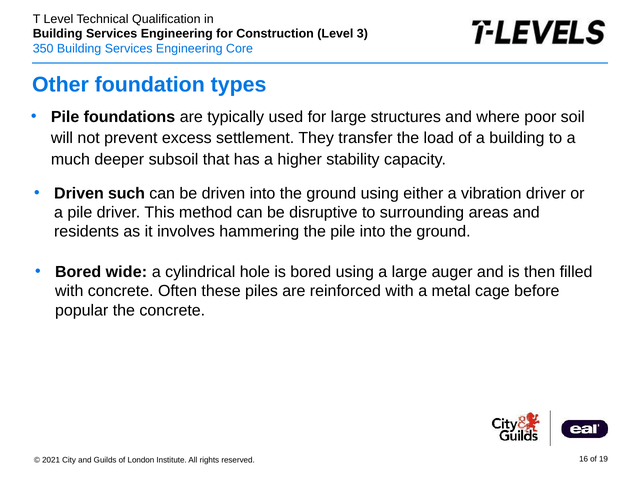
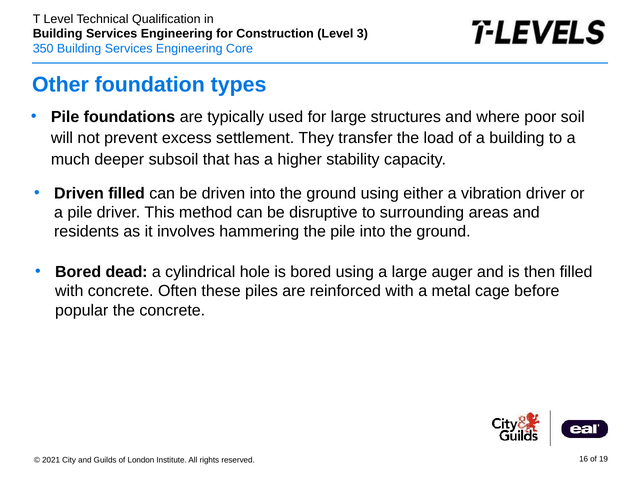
Driven such: such -> filled (127, 193)
wide: wide -> dead (127, 272)
